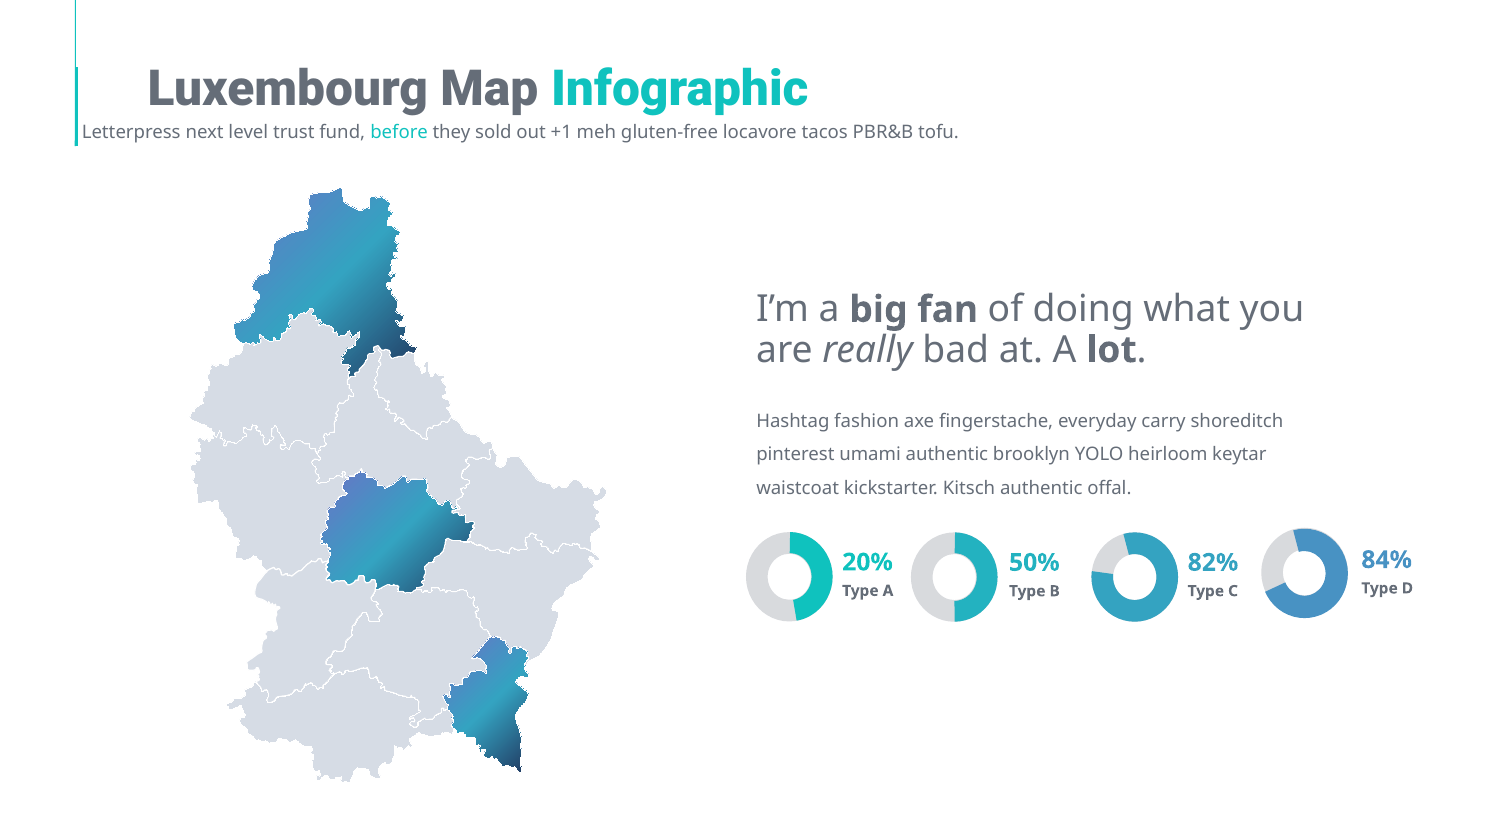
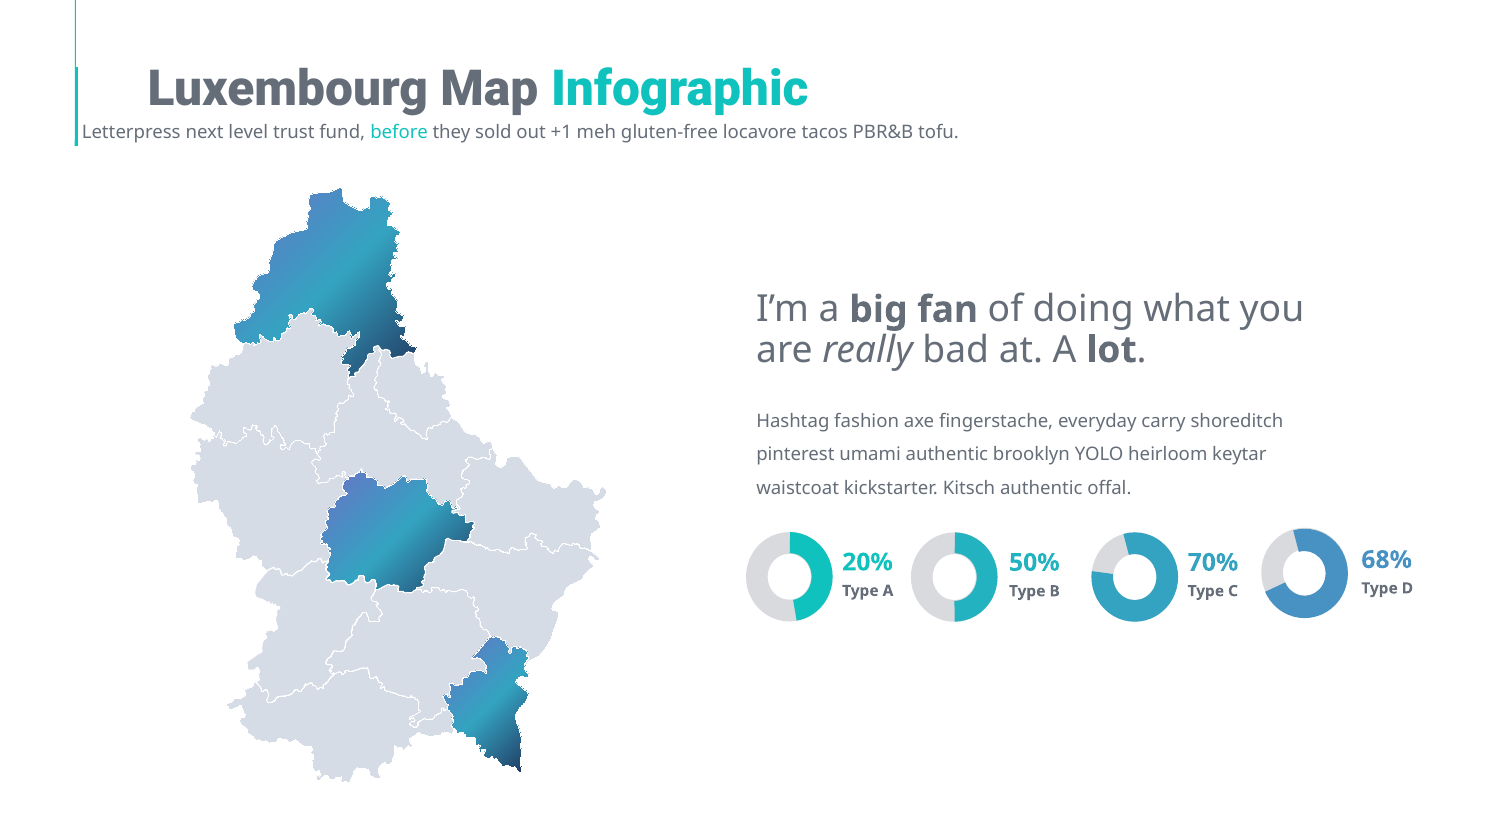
84%: 84% -> 68% (1387, 560)
82%: 82% -> 70% (1213, 563)
